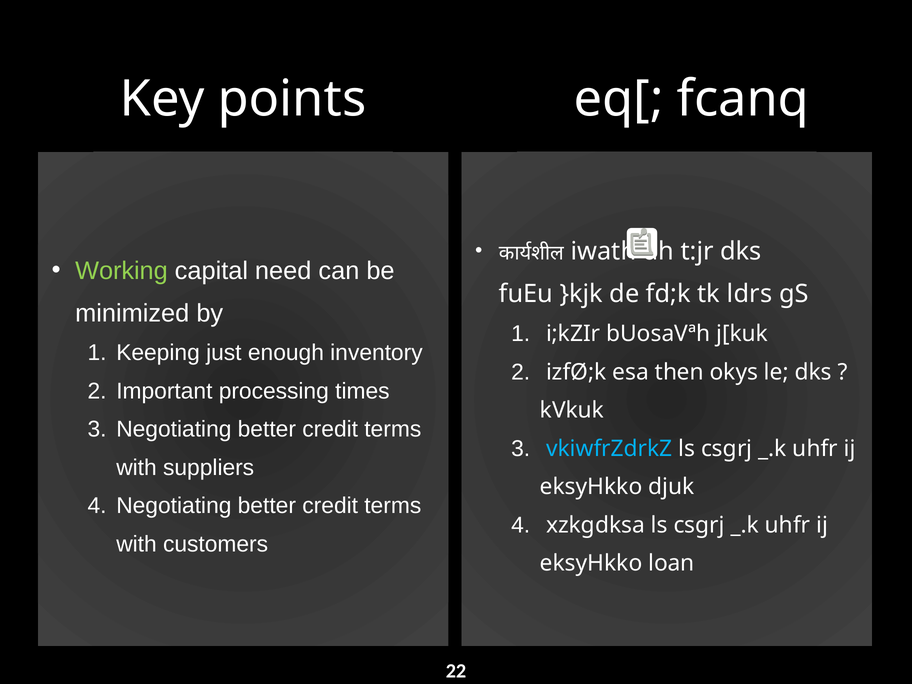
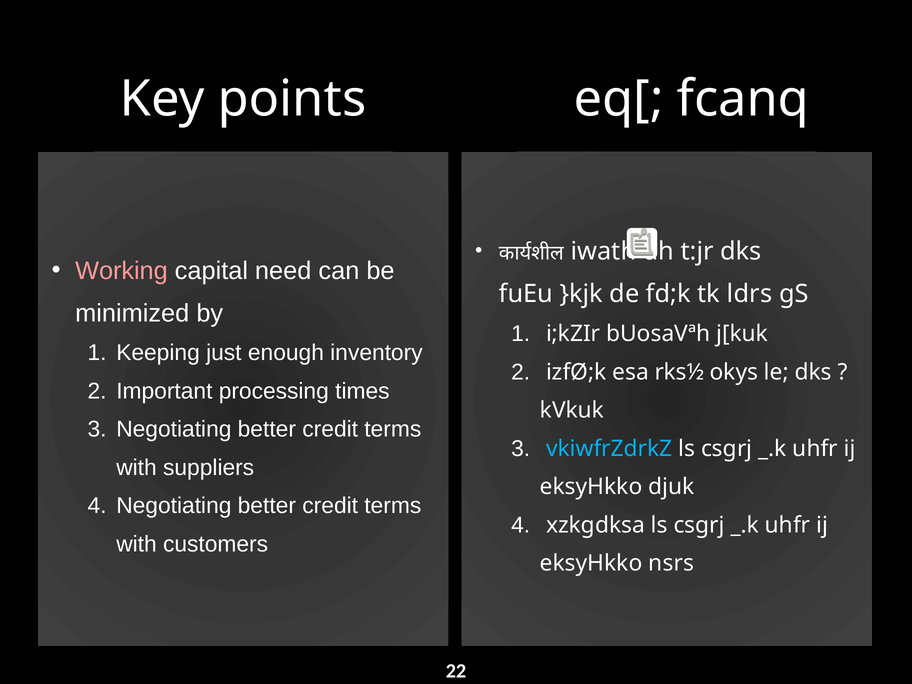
Working colour: light green -> pink (121, 271)
then: then -> rks½ (679, 372)
loan: loan -> nsrs (671, 563)
